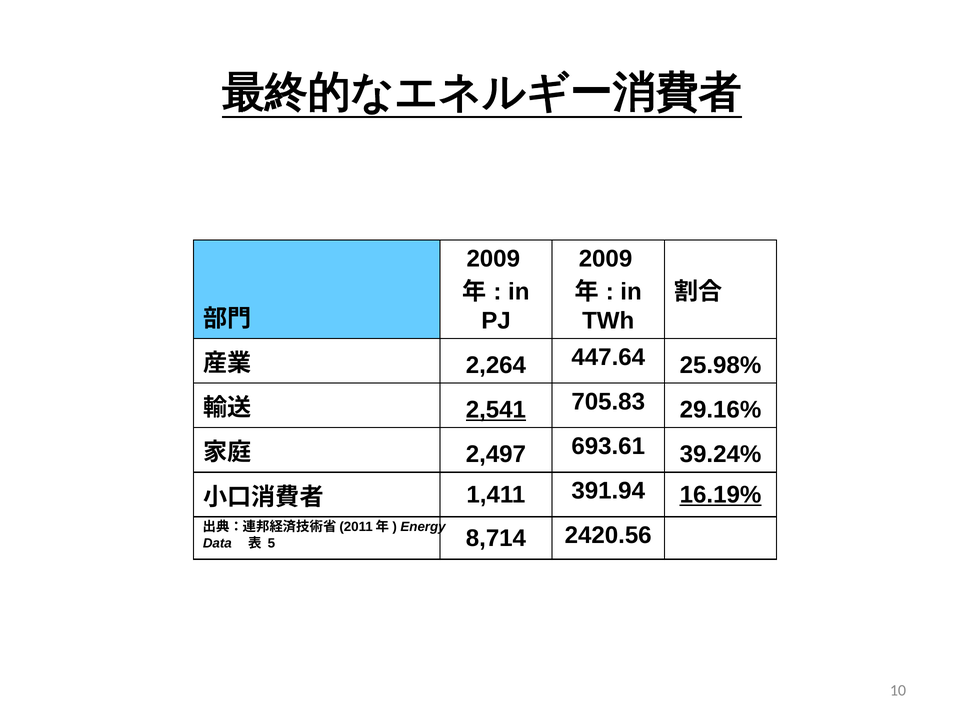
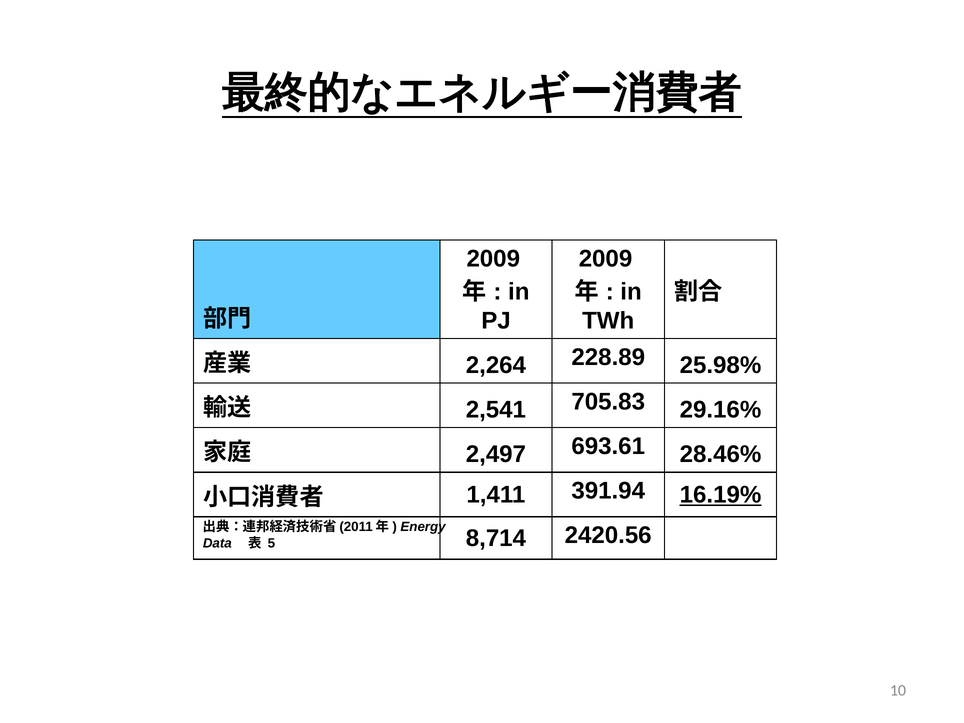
447.64: 447.64 -> 228.89 (608, 357)
2,541 underline: present -> none (496, 410)
39.24%: 39.24% -> 28.46% (721, 454)
